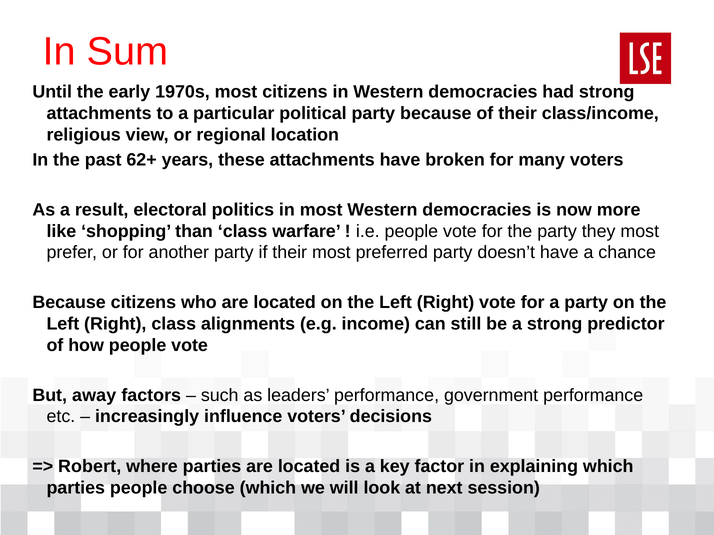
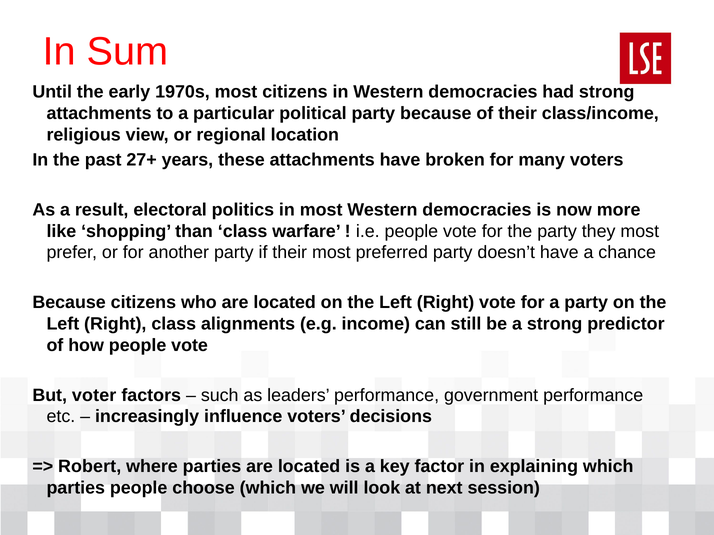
62+: 62+ -> 27+ (142, 160)
away: away -> voter (94, 396)
